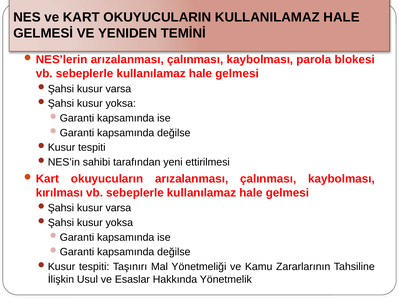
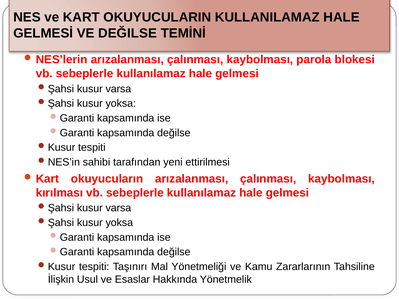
VE YENIDEN: YENIDEN -> DEĞILSE (128, 33)
